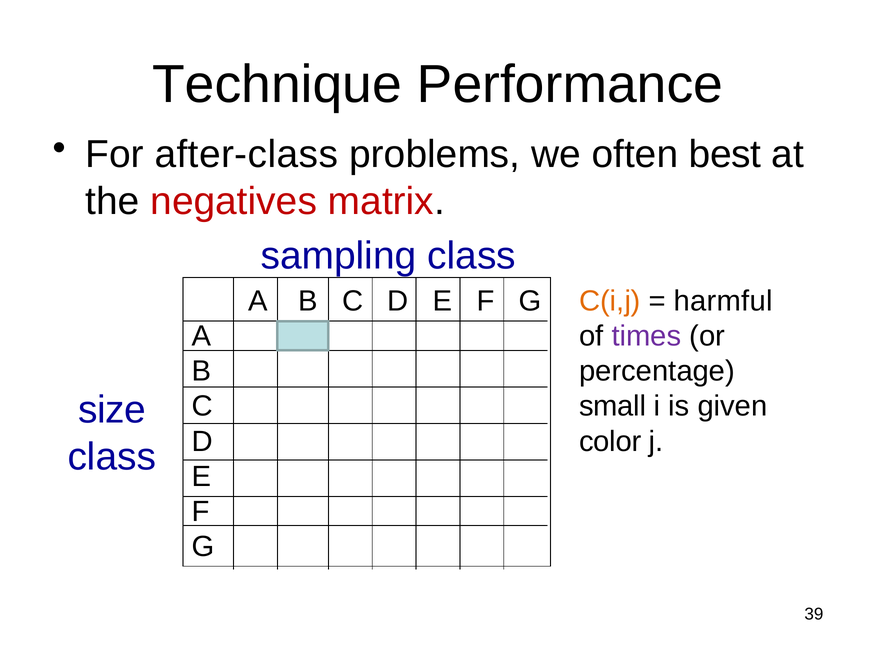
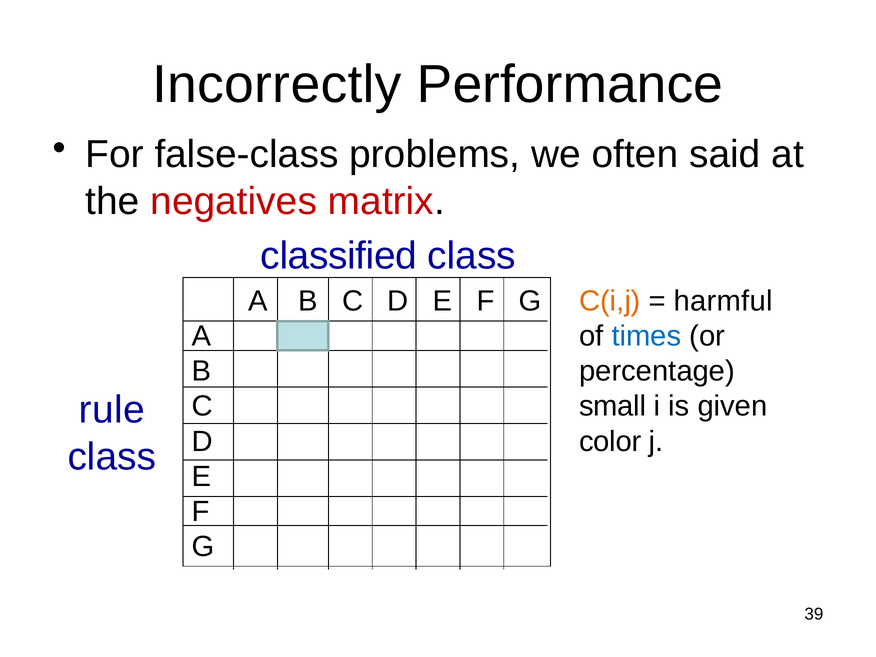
Technique: Technique -> Incorrectly (277, 85)
after-class: after-class -> false-class (247, 155)
best: best -> said (725, 155)
sampling: sampling -> classified (339, 256)
times colour: purple -> blue (646, 336)
size: size -> rule (112, 410)
